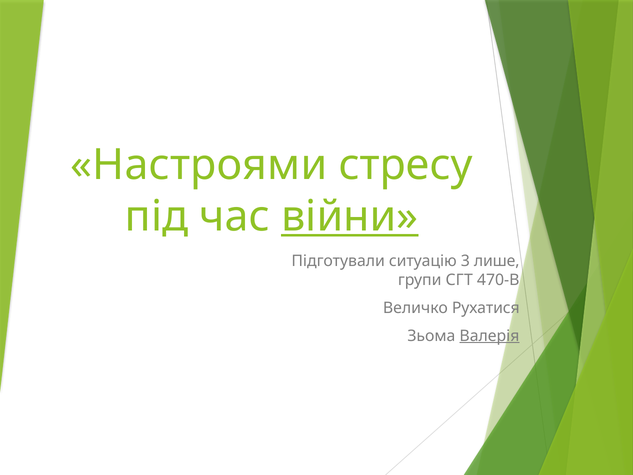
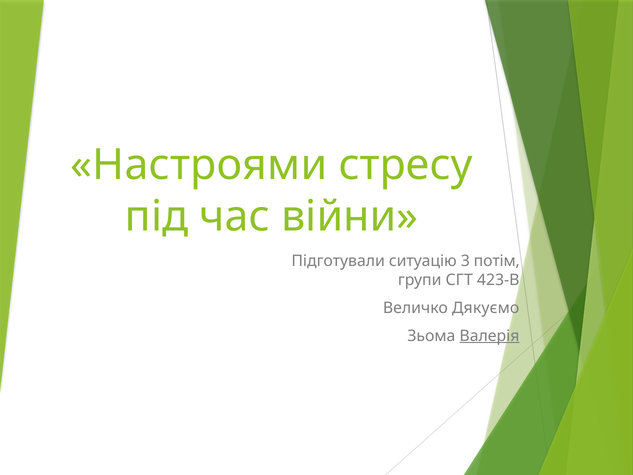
війни underline: present -> none (350, 216)
лише: лише -> потім (497, 261)
470-В: 470-В -> 423-В (498, 280)
Рухатися: Рухатися -> Дякуємо (486, 308)
